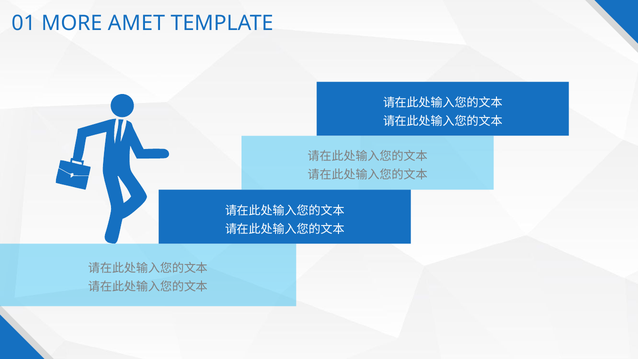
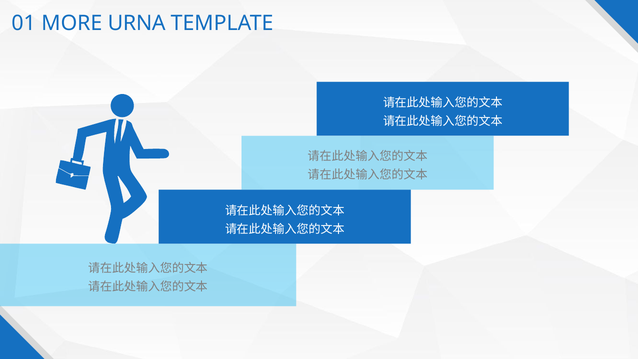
AMET: AMET -> URNA (137, 23)
